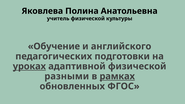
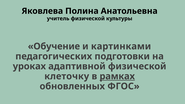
английского: английского -> картинками (121, 46)
уроках underline: present -> none (29, 66)
разными: разными -> клеточку (67, 76)
